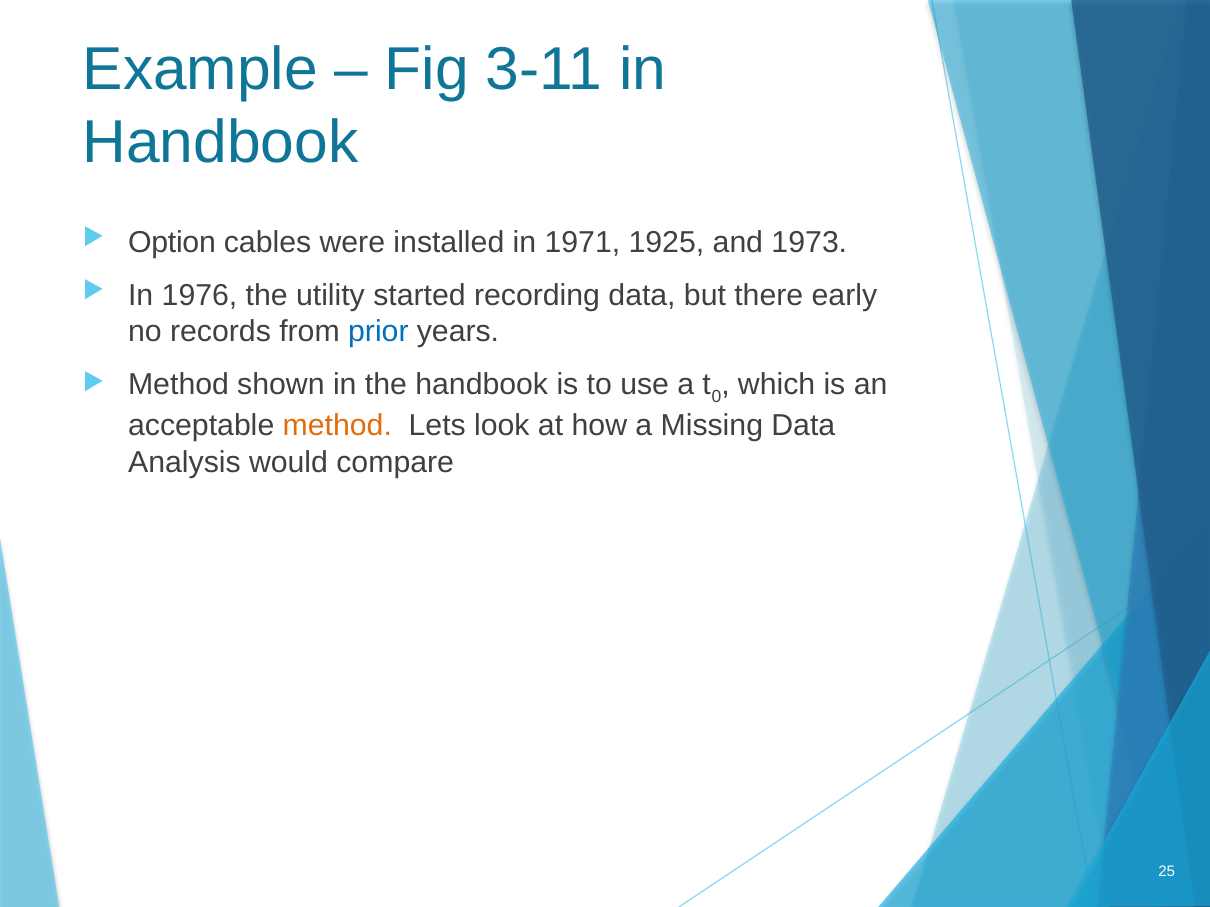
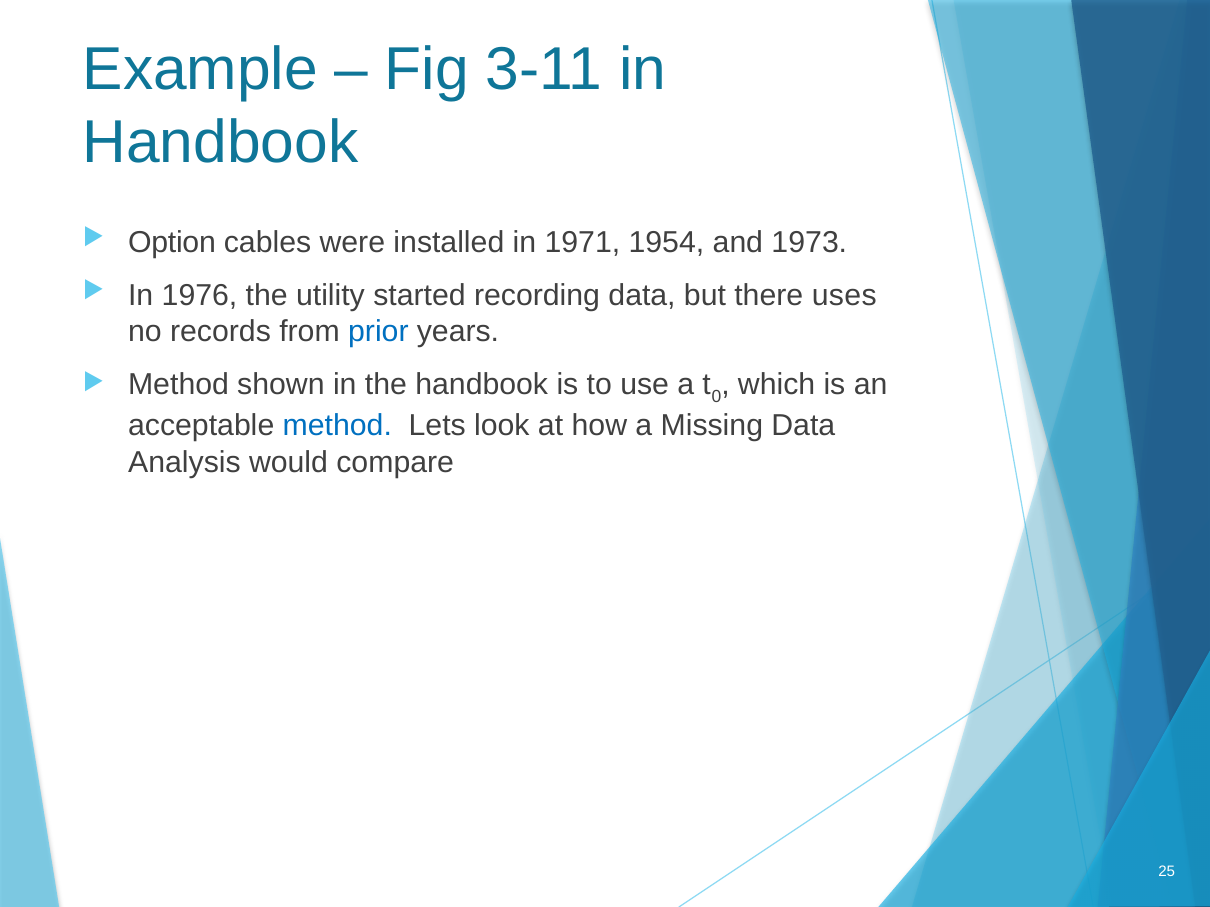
1925: 1925 -> 1954 (666, 242)
early: early -> uses (844, 295)
method colour: orange -> blue (337, 426)
